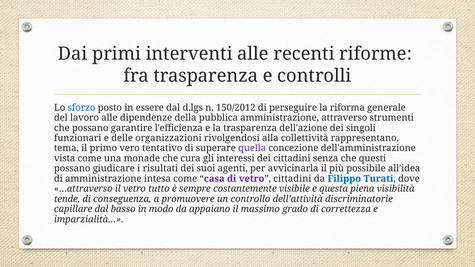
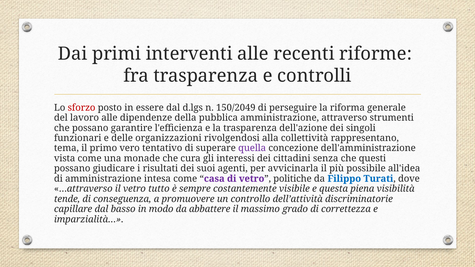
sforzo colour: blue -> red (82, 108)
150/2012: 150/2012 -> 150/2049 (236, 108)
vetro cittadini: cittadini -> politiche (292, 179)
appaiano: appaiano -> abbattere (210, 209)
